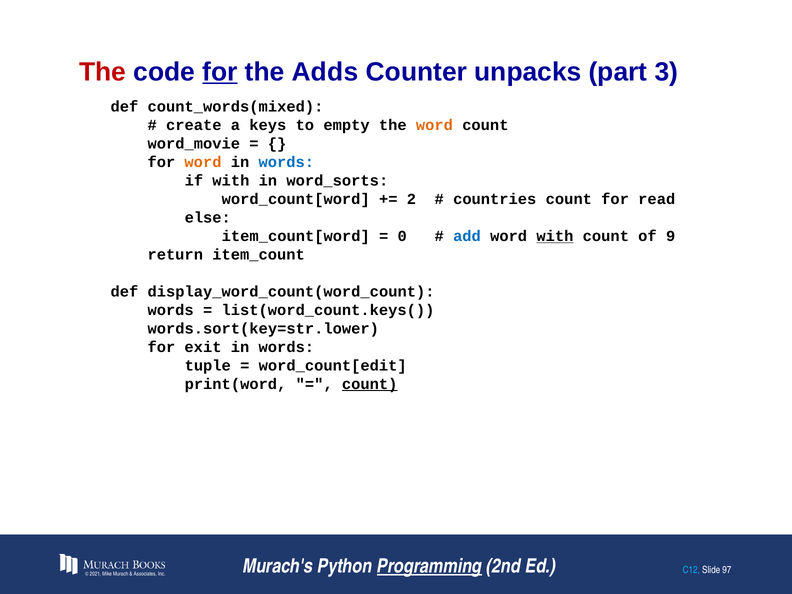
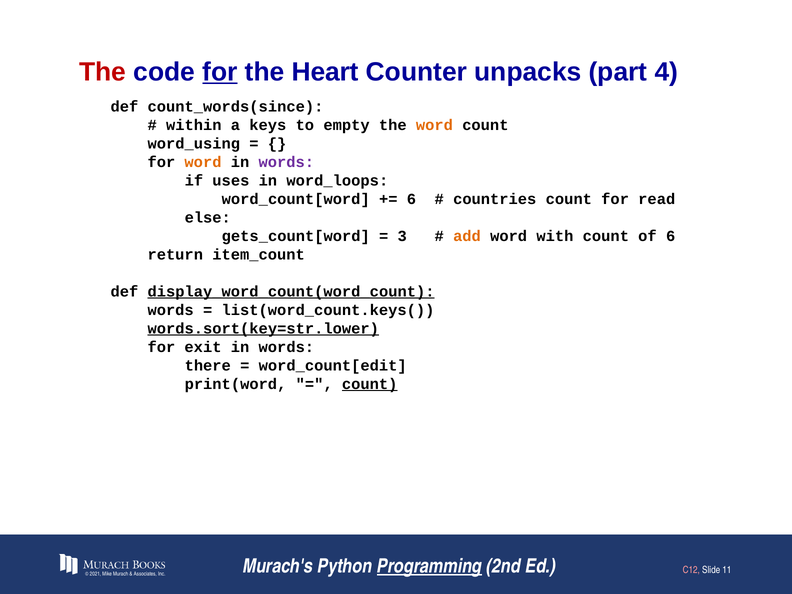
Adds: Adds -> Heart (325, 72)
3: 3 -> 4 (666, 72)
count_words(mixed: count_words(mixed -> count_words(since (235, 107)
create: create -> within (194, 125)
word_movie: word_movie -> word_using (194, 144)
words colour: blue -> purple (286, 162)
if with: with -> uses (231, 181)
word_sorts: word_sorts -> word_loops (337, 181)
2: 2 -> 6 (411, 199)
item_count[word: item_count[word -> gets_count[word (296, 236)
0: 0 -> 3 (402, 236)
add colour: blue -> orange (467, 236)
with underline: present -> none (555, 236)
of 9: 9 -> 6 (671, 236)
display_word_count(word_count underline: none -> present (291, 292)
words.sort(key=str.lower underline: none -> present (263, 329)
tuple: tuple -> there (208, 366)
C12 colour: light blue -> pink (691, 570)
97: 97 -> 11 (727, 570)
